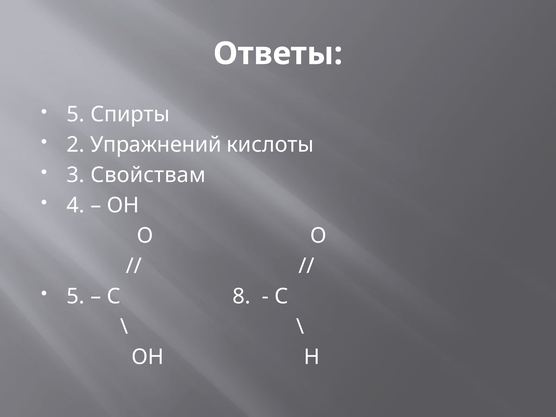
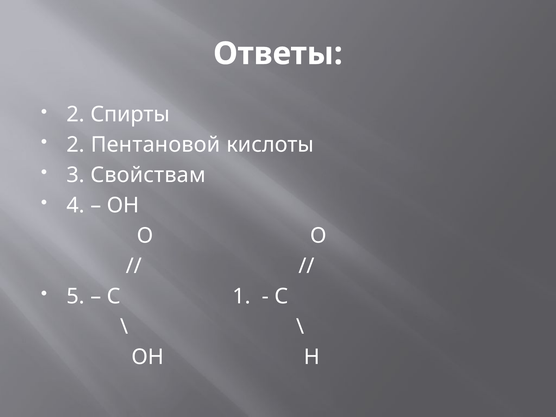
5: 5 -> 2 (76, 115)
Упражнений: Упражнений -> Пентановой (156, 145)
8: 8 -> 1 (242, 296)
